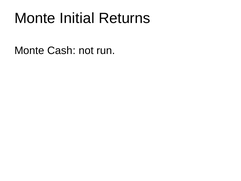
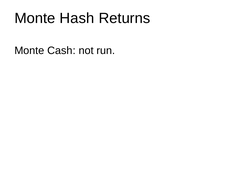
Initial: Initial -> Hash (77, 18)
